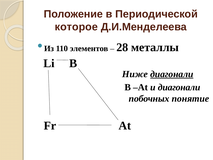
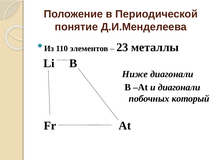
которое: которое -> понятие (76, 27)
28: 28 -> 23 (122, 47)
диагонали underline: present -> none (172, 74)
понятие: понятие -> который (191, 98)
